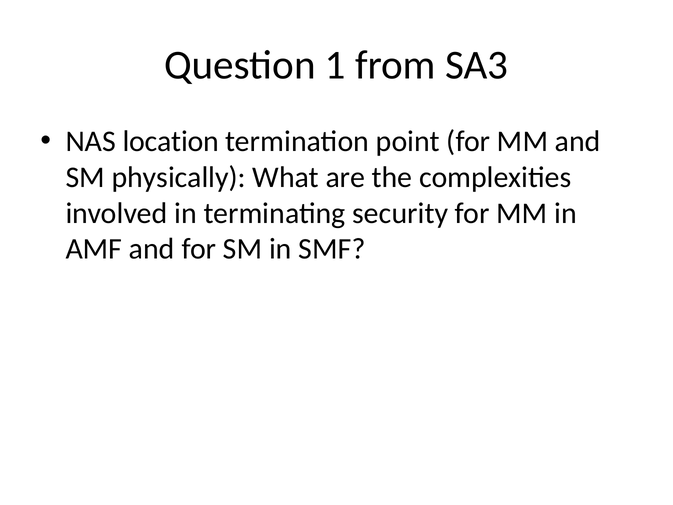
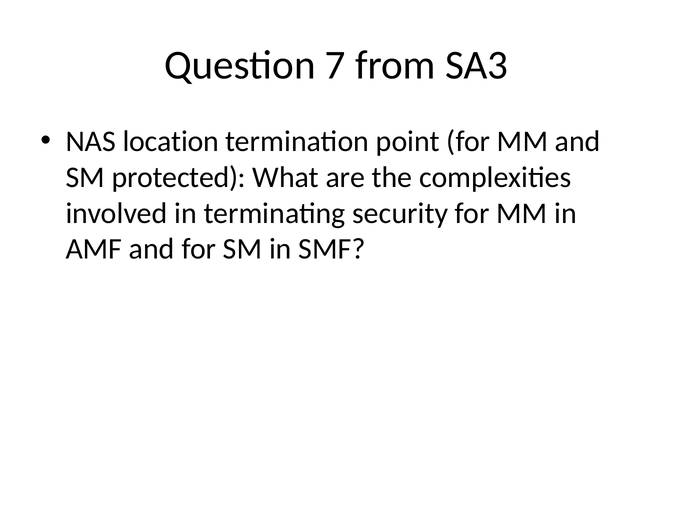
1: 1 -> 7 (335, 65)
physically: physically -> protected (179, 177)
